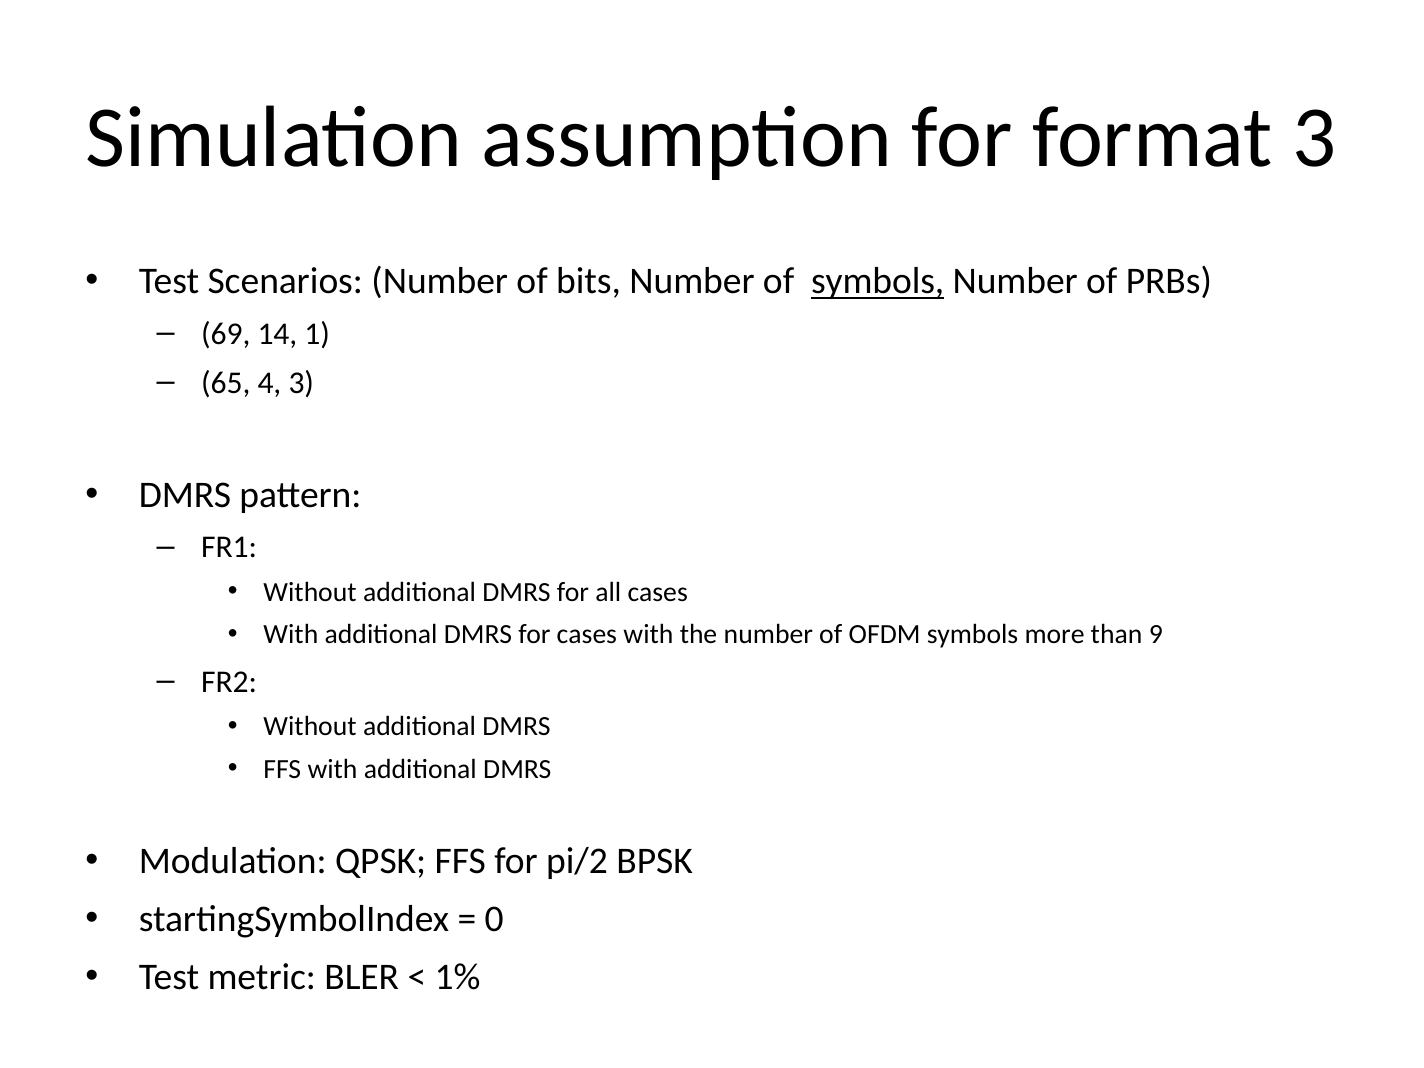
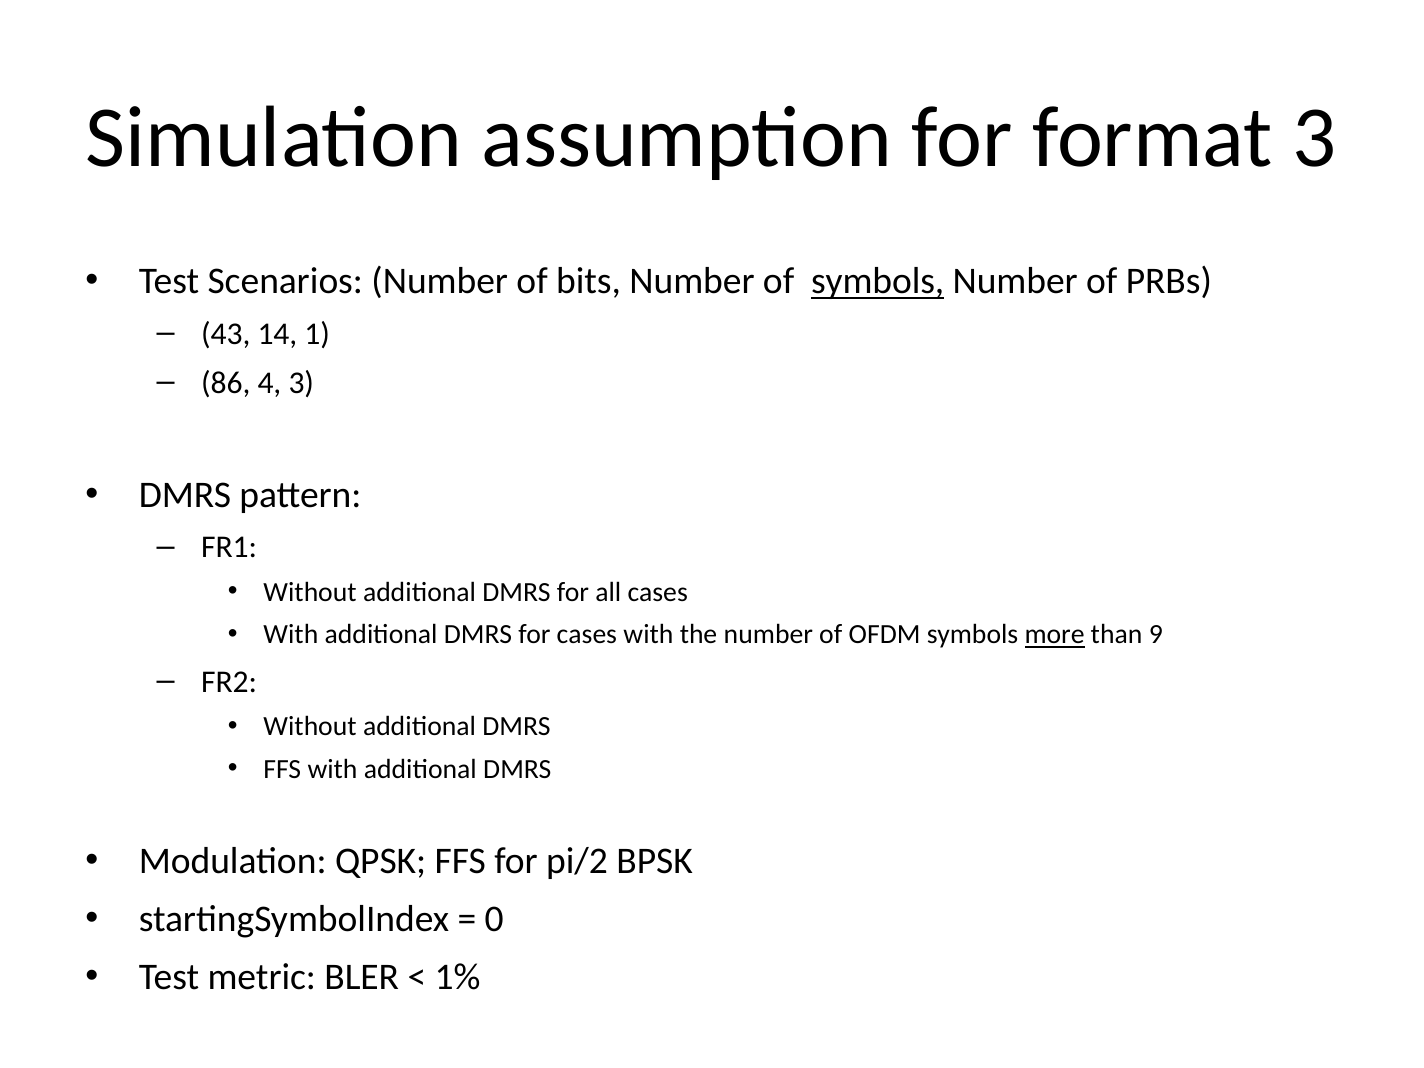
69: 69 -> 43 (226, 334)
65: 65 -> 86 (226, 383)
more underline: none -> present (1055, 635)
